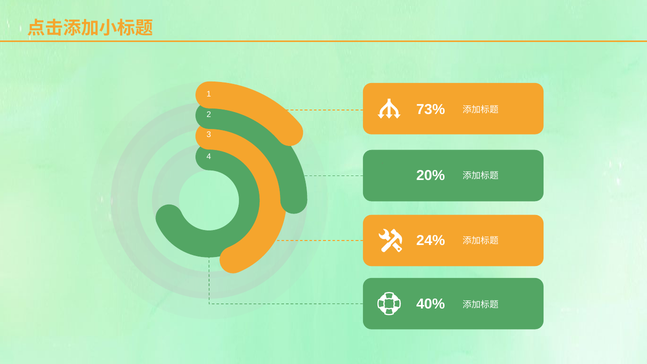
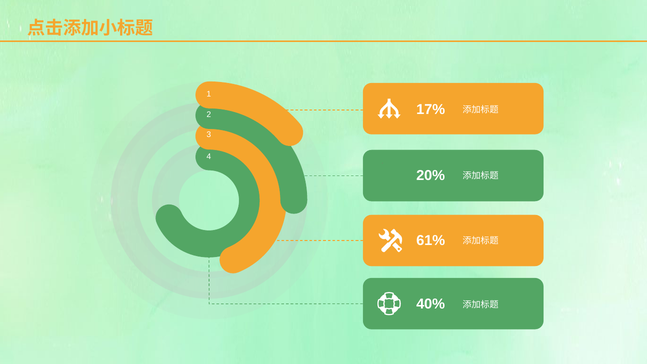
73%: 73% -> 17% (431, 109)
24%: 24% -> 61% (431, 241)
